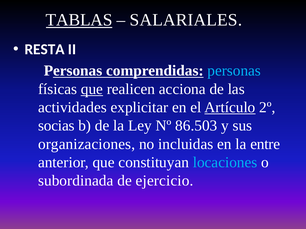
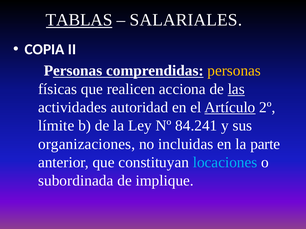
RESTA: RESTA -> COPIA (45, 49)
personas colour: light blue -> yellow (234, 71)
que underline: present -> none (92, 89)
las underline: none -> present (236, 89)
explicitar: explicitar -> autoridad (139, 108)
socias: socias -> límite (56, 126)
86.503: 86.503 -> 84.241 (196, 126)
entre: entre -> parte (265, 144)
ejercicio: ejercicio -> implique (165, 181)
